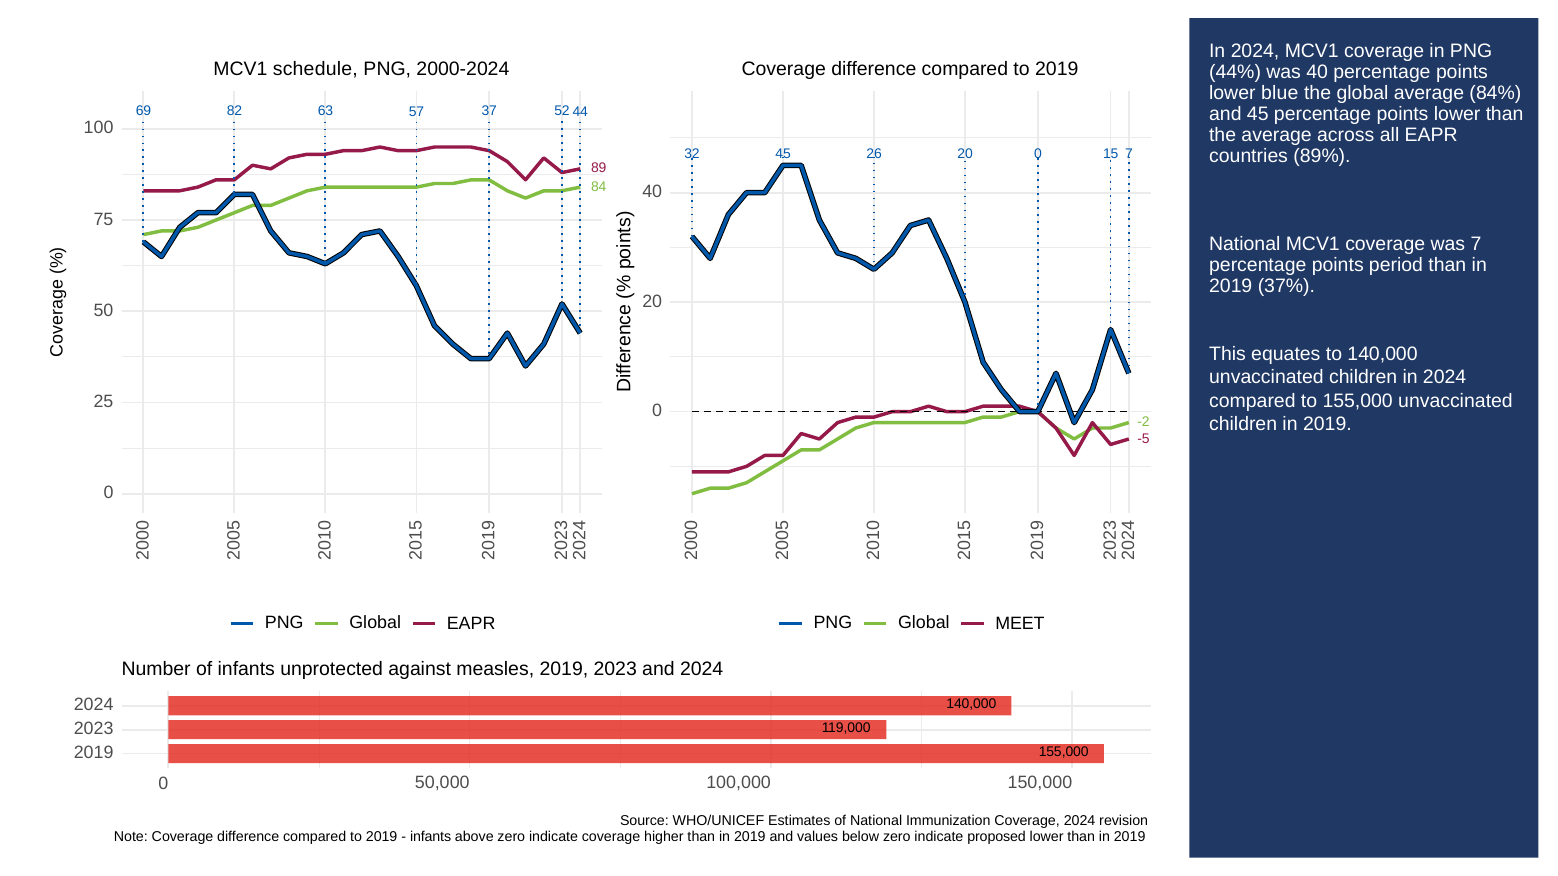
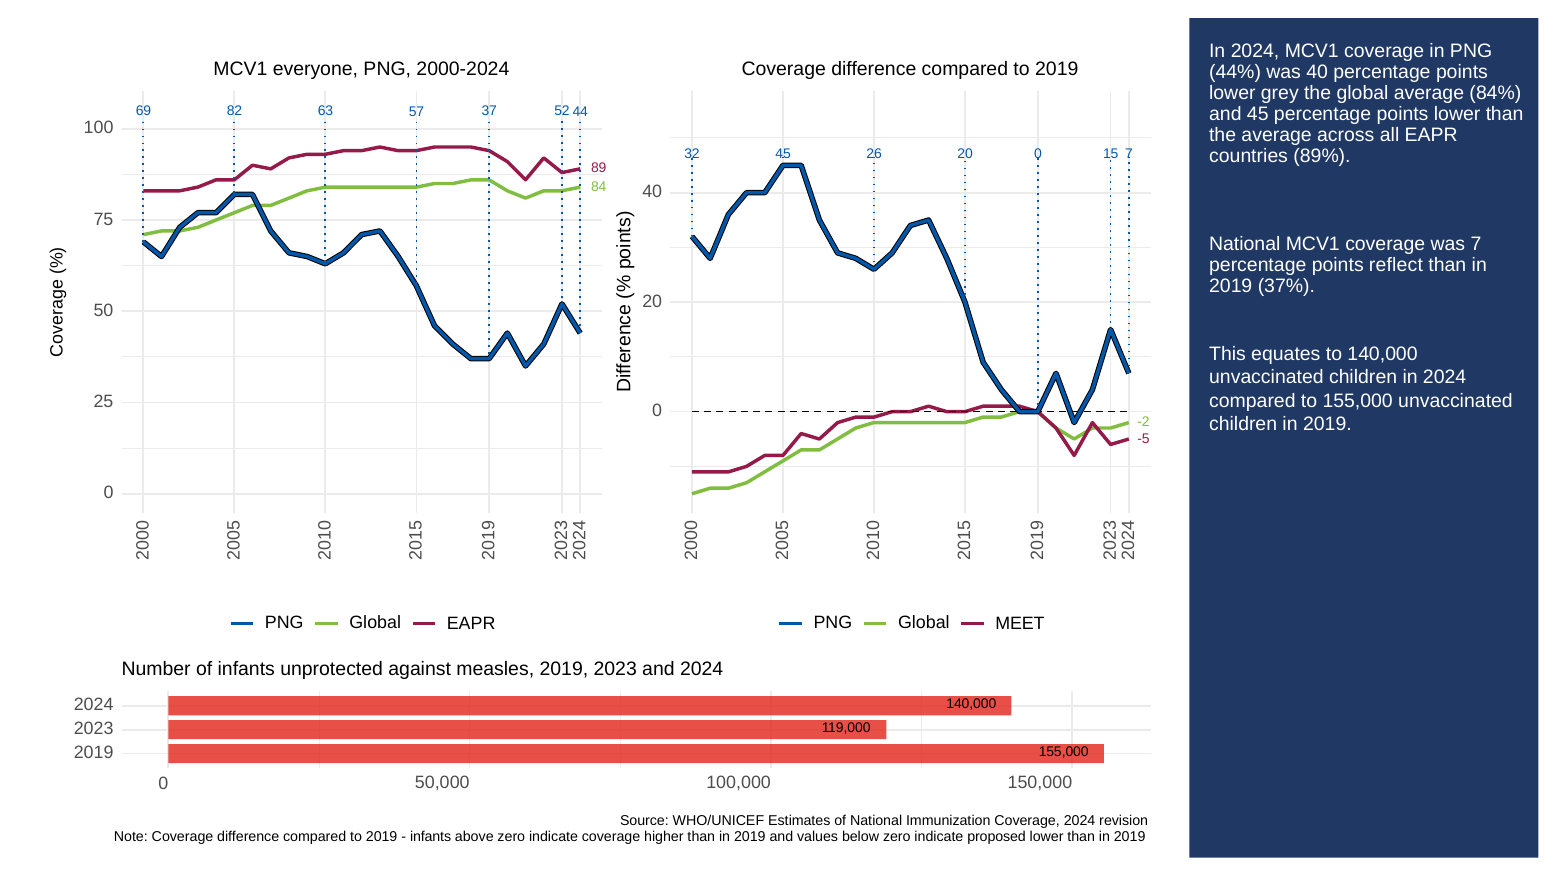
schedule: schedule -> everyone (315, 69)
blue: blue -> grey (1280, 93)
period: period -> reflect (1396, 265)
